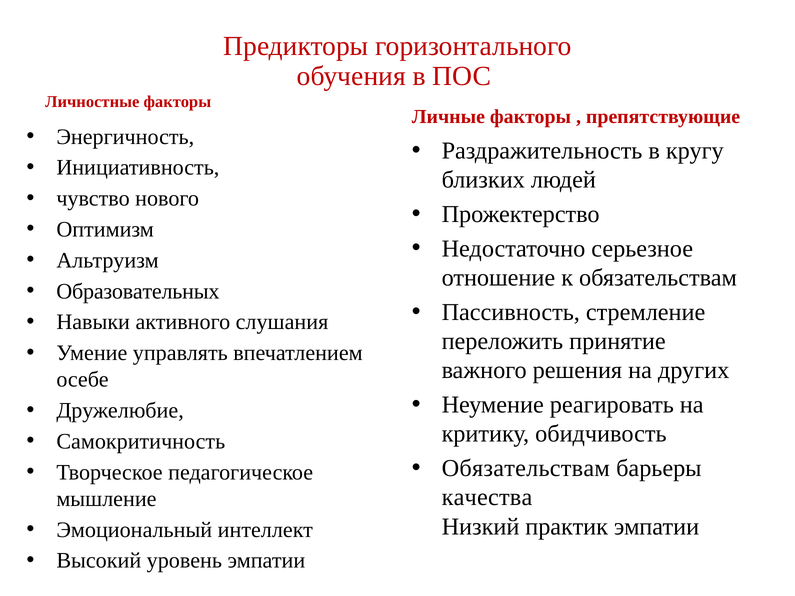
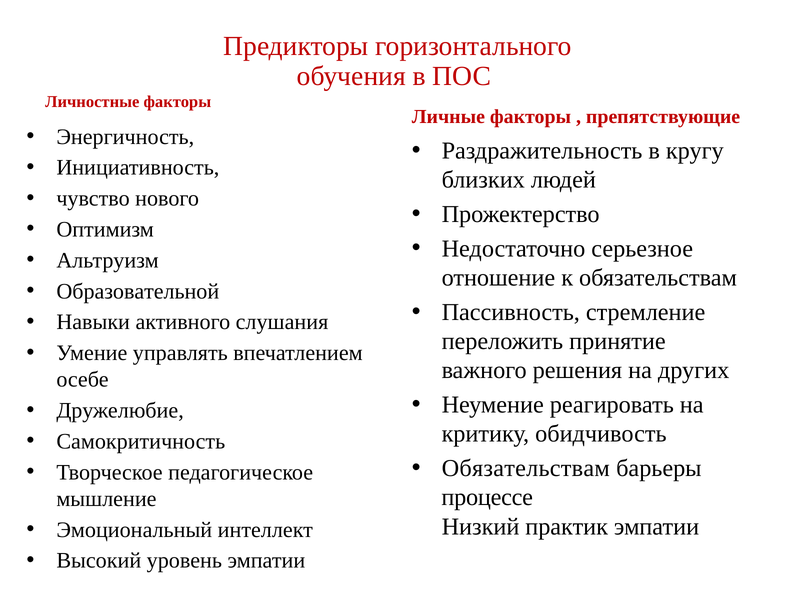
Образовательных: Образовательных -> Образовательной (138, 291)
качества: качества -> процессе (487, 498)
